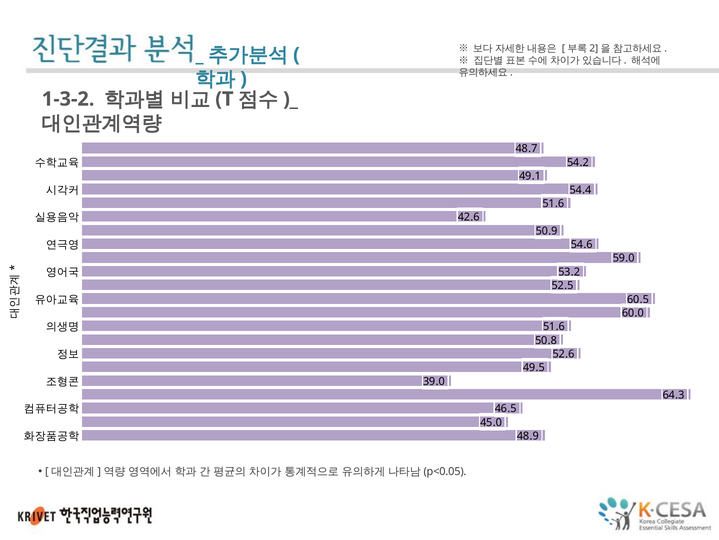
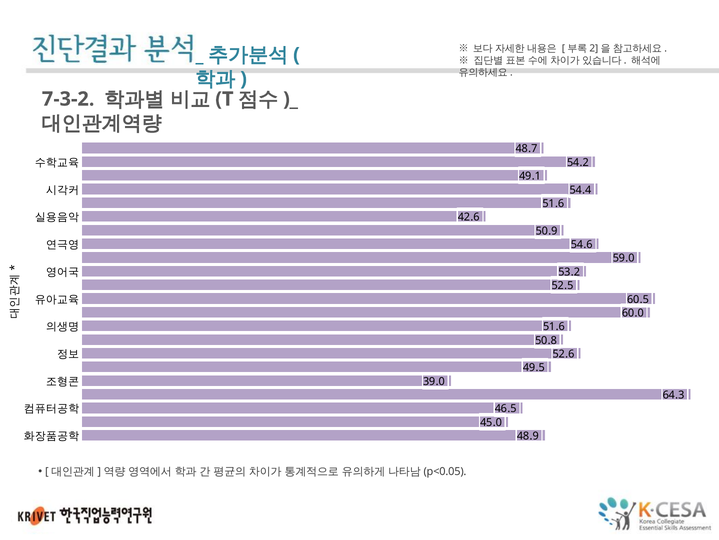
1-3-2: 1-3-2 -> 7-3-2 (68, 99)
